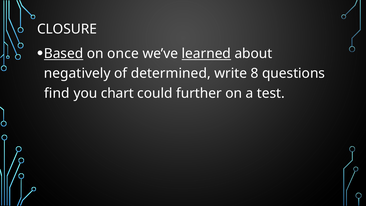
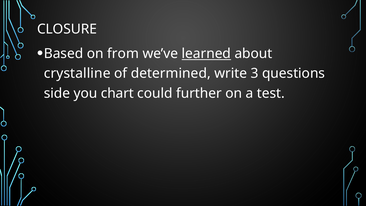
Based underline: present -> none (64, 54)
once: once -> from (123, 54)
negatively: negatively -> crystalline (77, 73)
8: 8 -> 3 (255, 73)
find: find -> side (57, 93)
